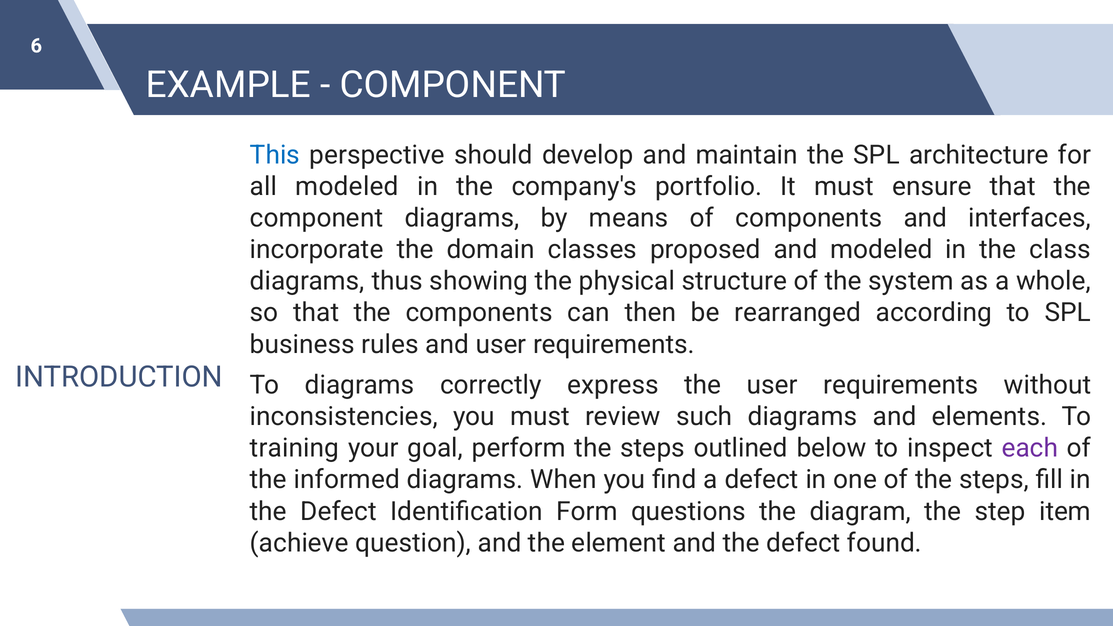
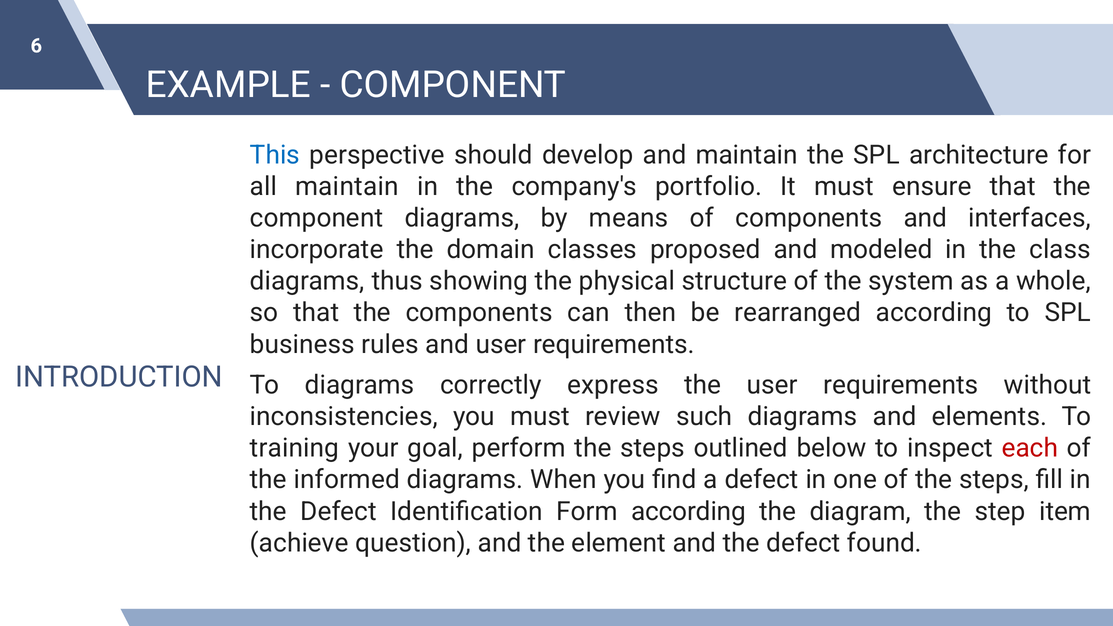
all modeled: modeled -> maintain (347, 187)
each colour: purple -> red (1030, 448)
Form questions: questions -> according (688, 511)
